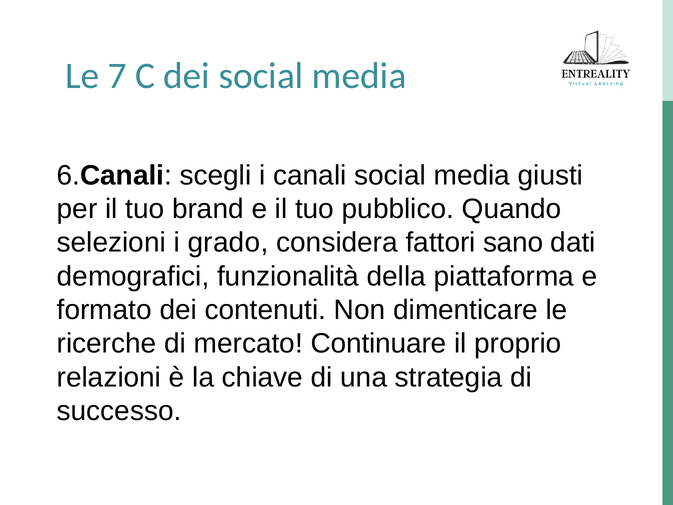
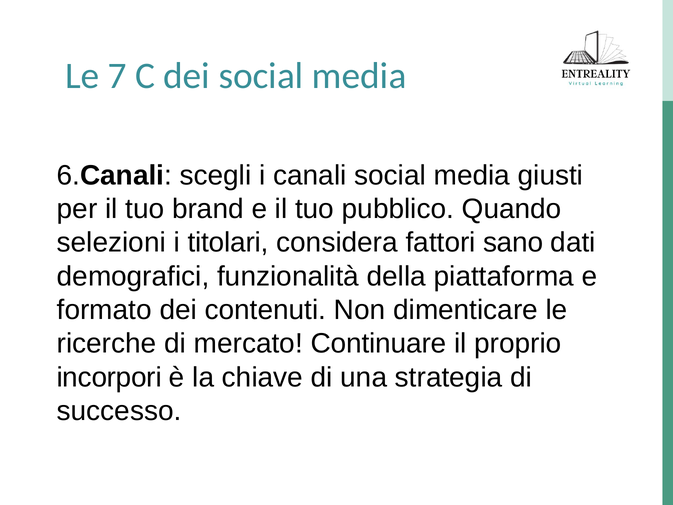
grado: grado -> titolari (228, 242)
relazioni: relazioni -> incorpori (109, 377)
